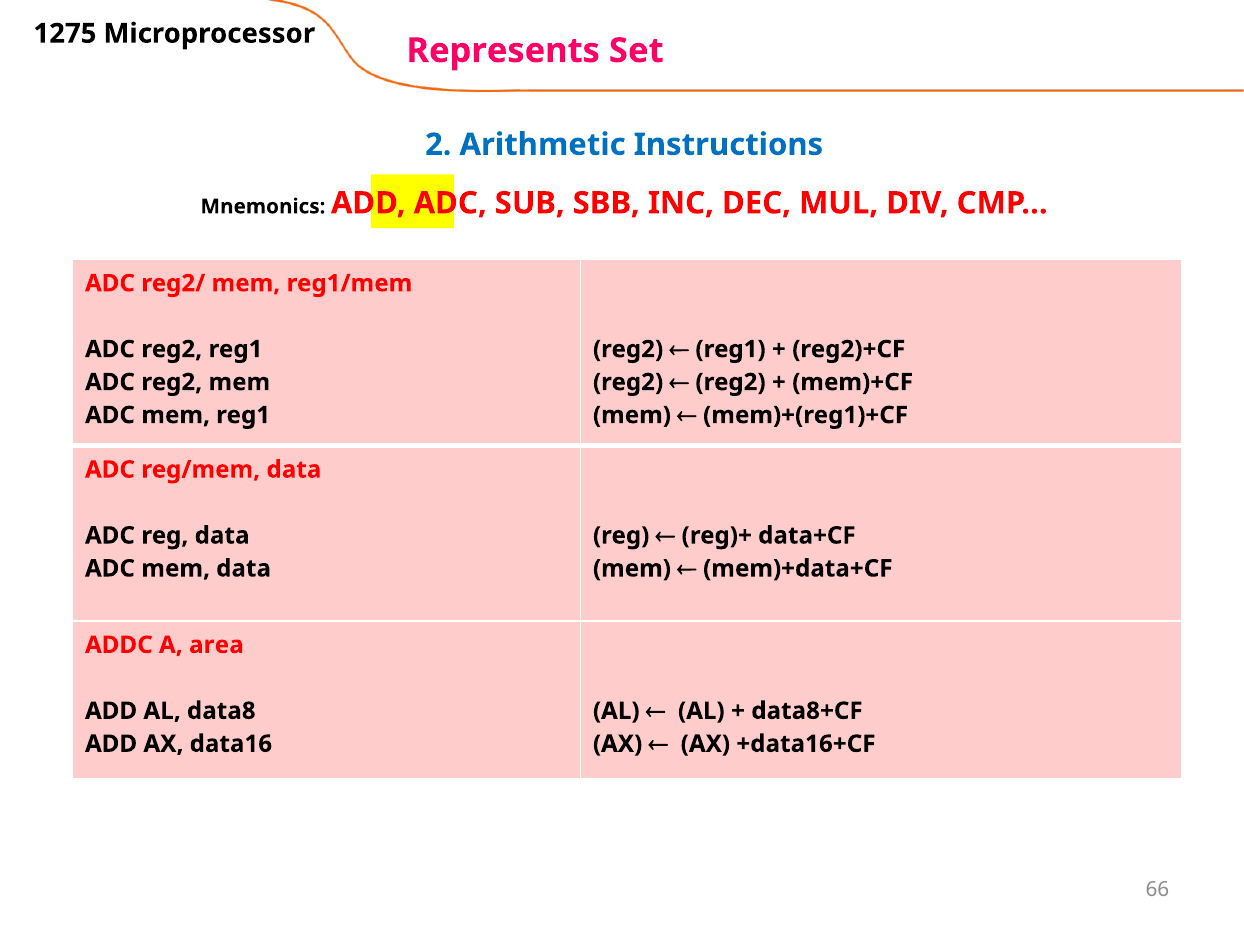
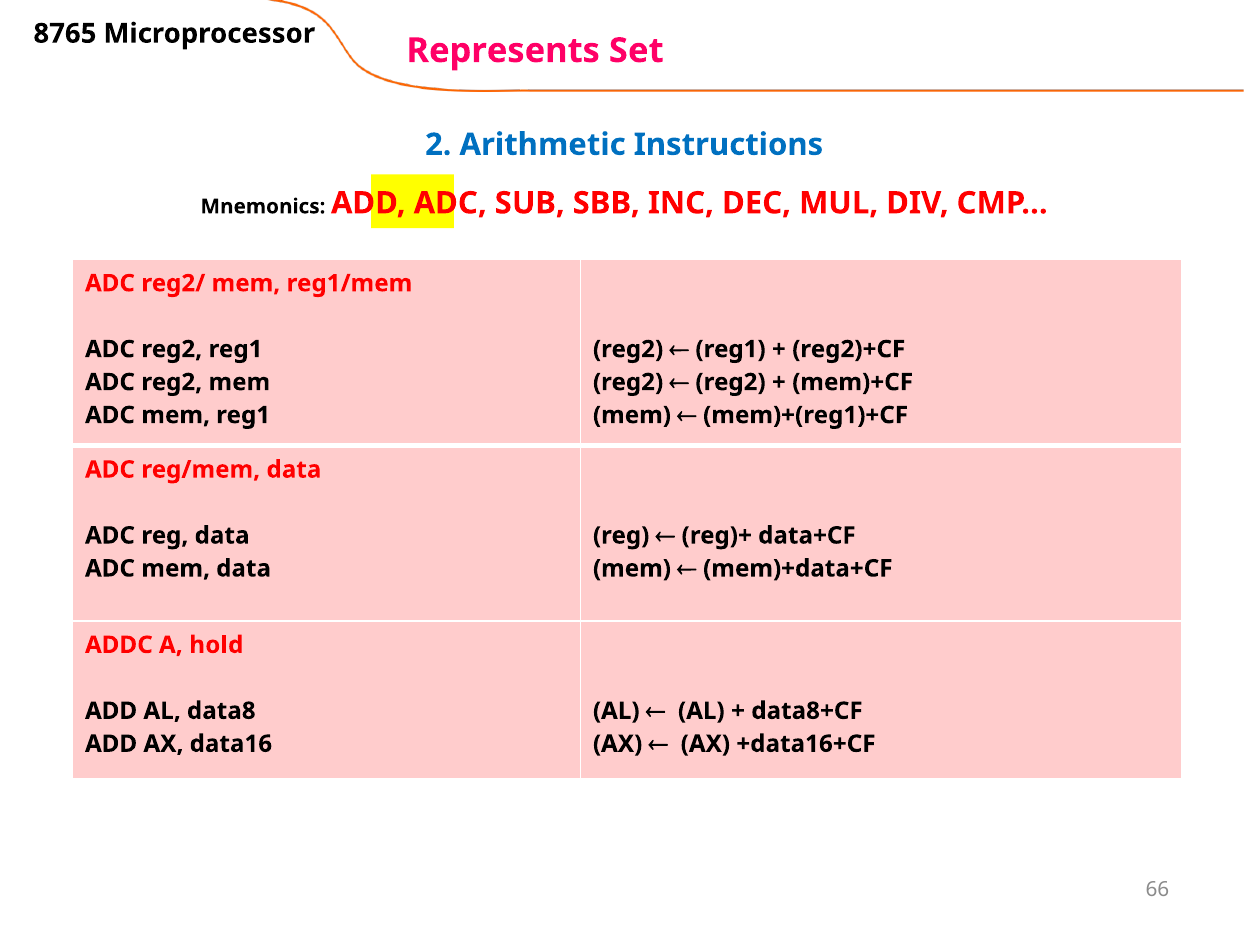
1275: 1275 -> 8765 (65, 34)
area: area -> hold (216, 645)
